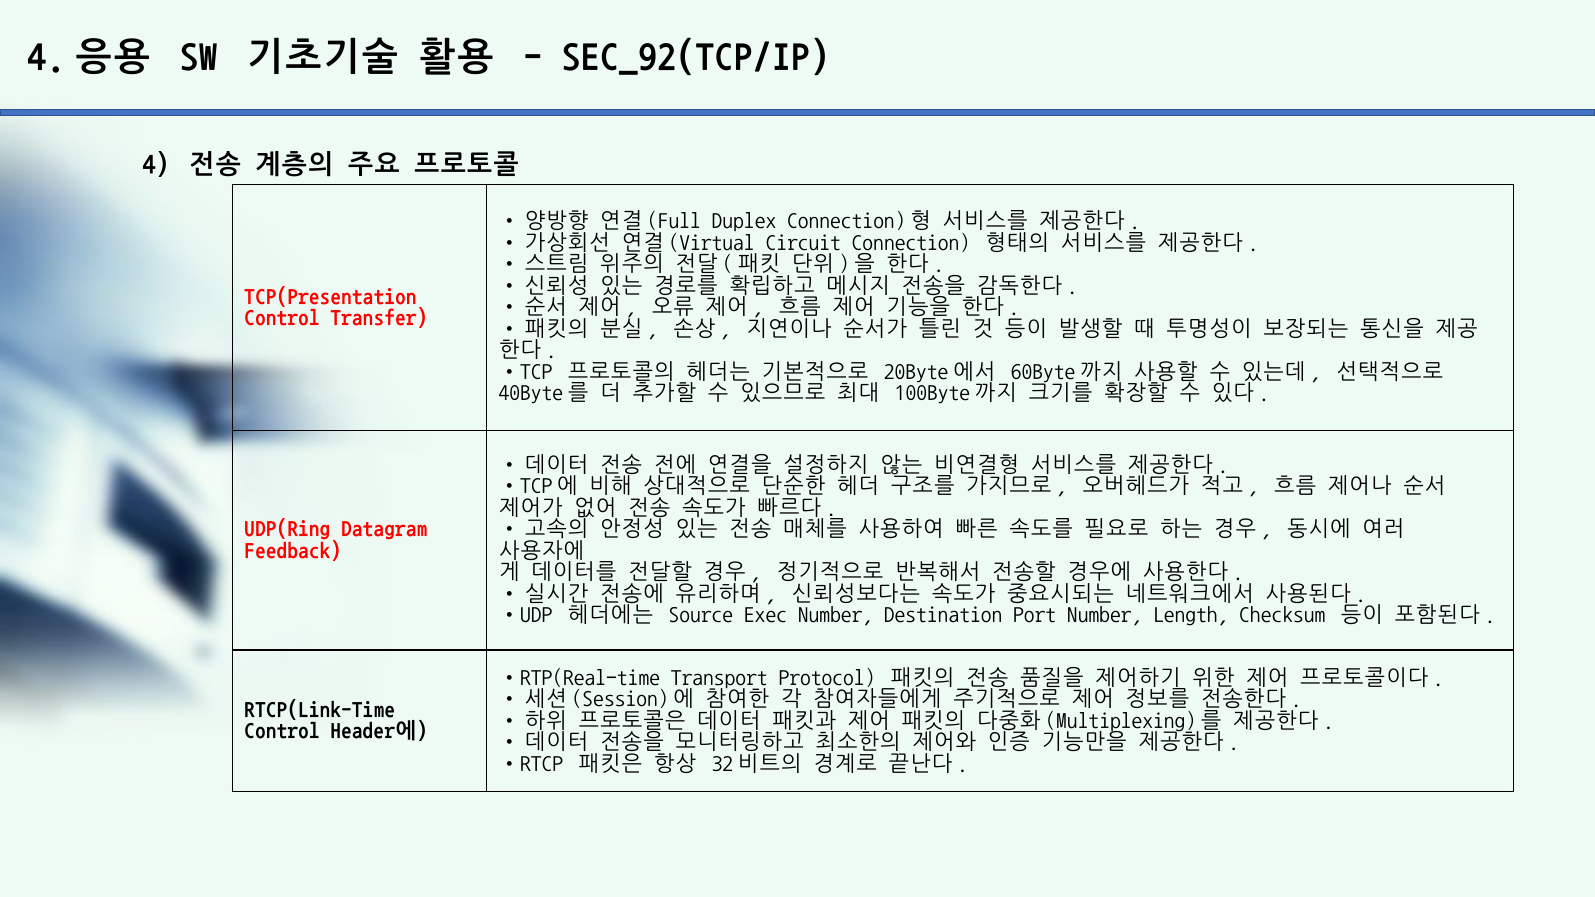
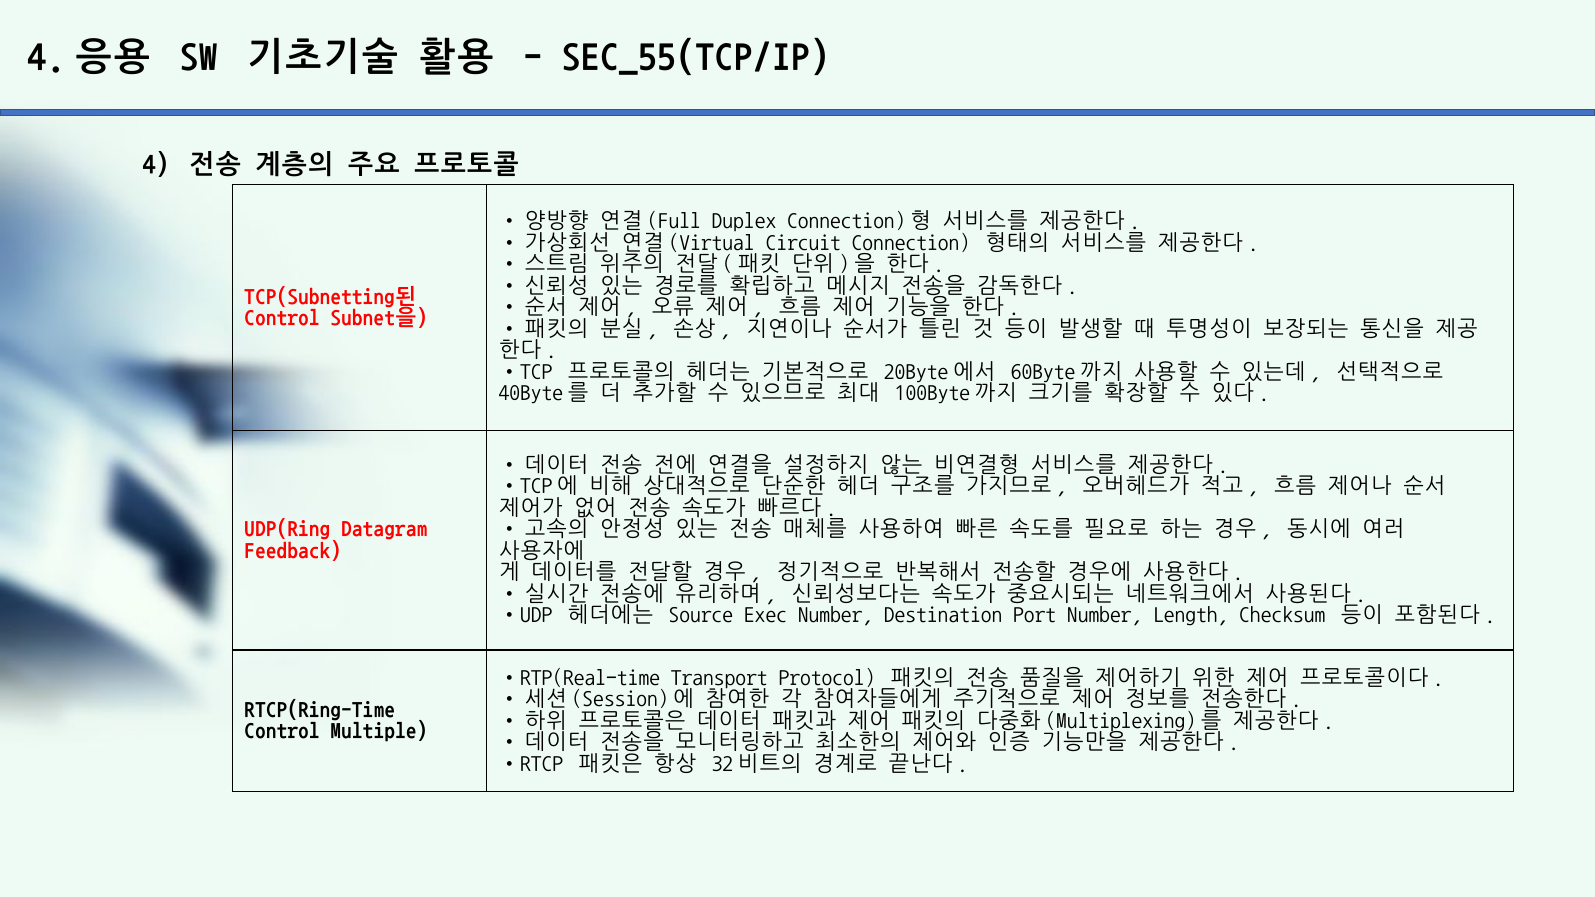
SEC_92(TCP/IP: SEC_92(TCP/IP -> SEC_55(TCP/IP (695, 55)
TCP(Presentation: TCP(Presentation -> TCP(Subnetting된 (330, 296)
Transfer: Transfer -> Subnet을 (379, 318)
RTCP(Link-Time: RTCP(Link-Time -> RTCP(Ring-Time (320, 709)
Header에: Header에 -> Multiple (379, 731)
